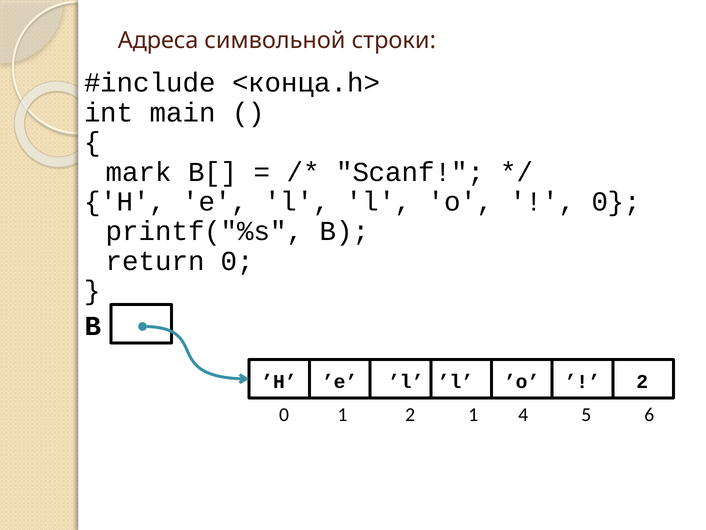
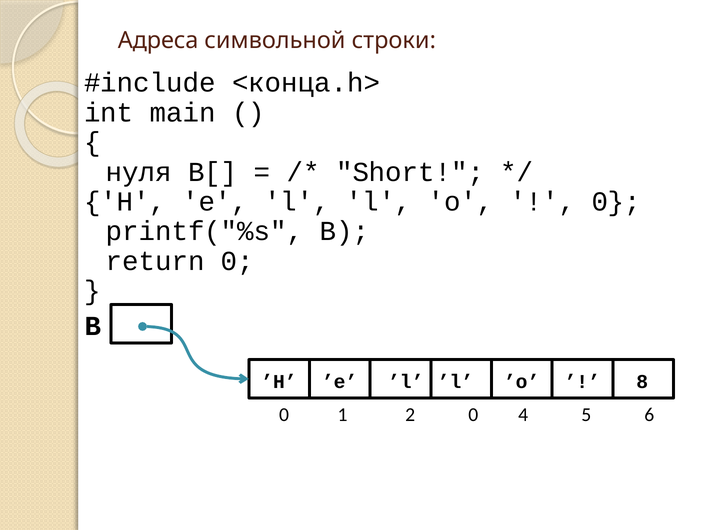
mark: mark -> нуля (139, 172)
Scanf: Scanf -> Short (410, 172)
’e 2: 2 -> 8 (642, 381)
2 1: 1 -> 0 (473, 414)
